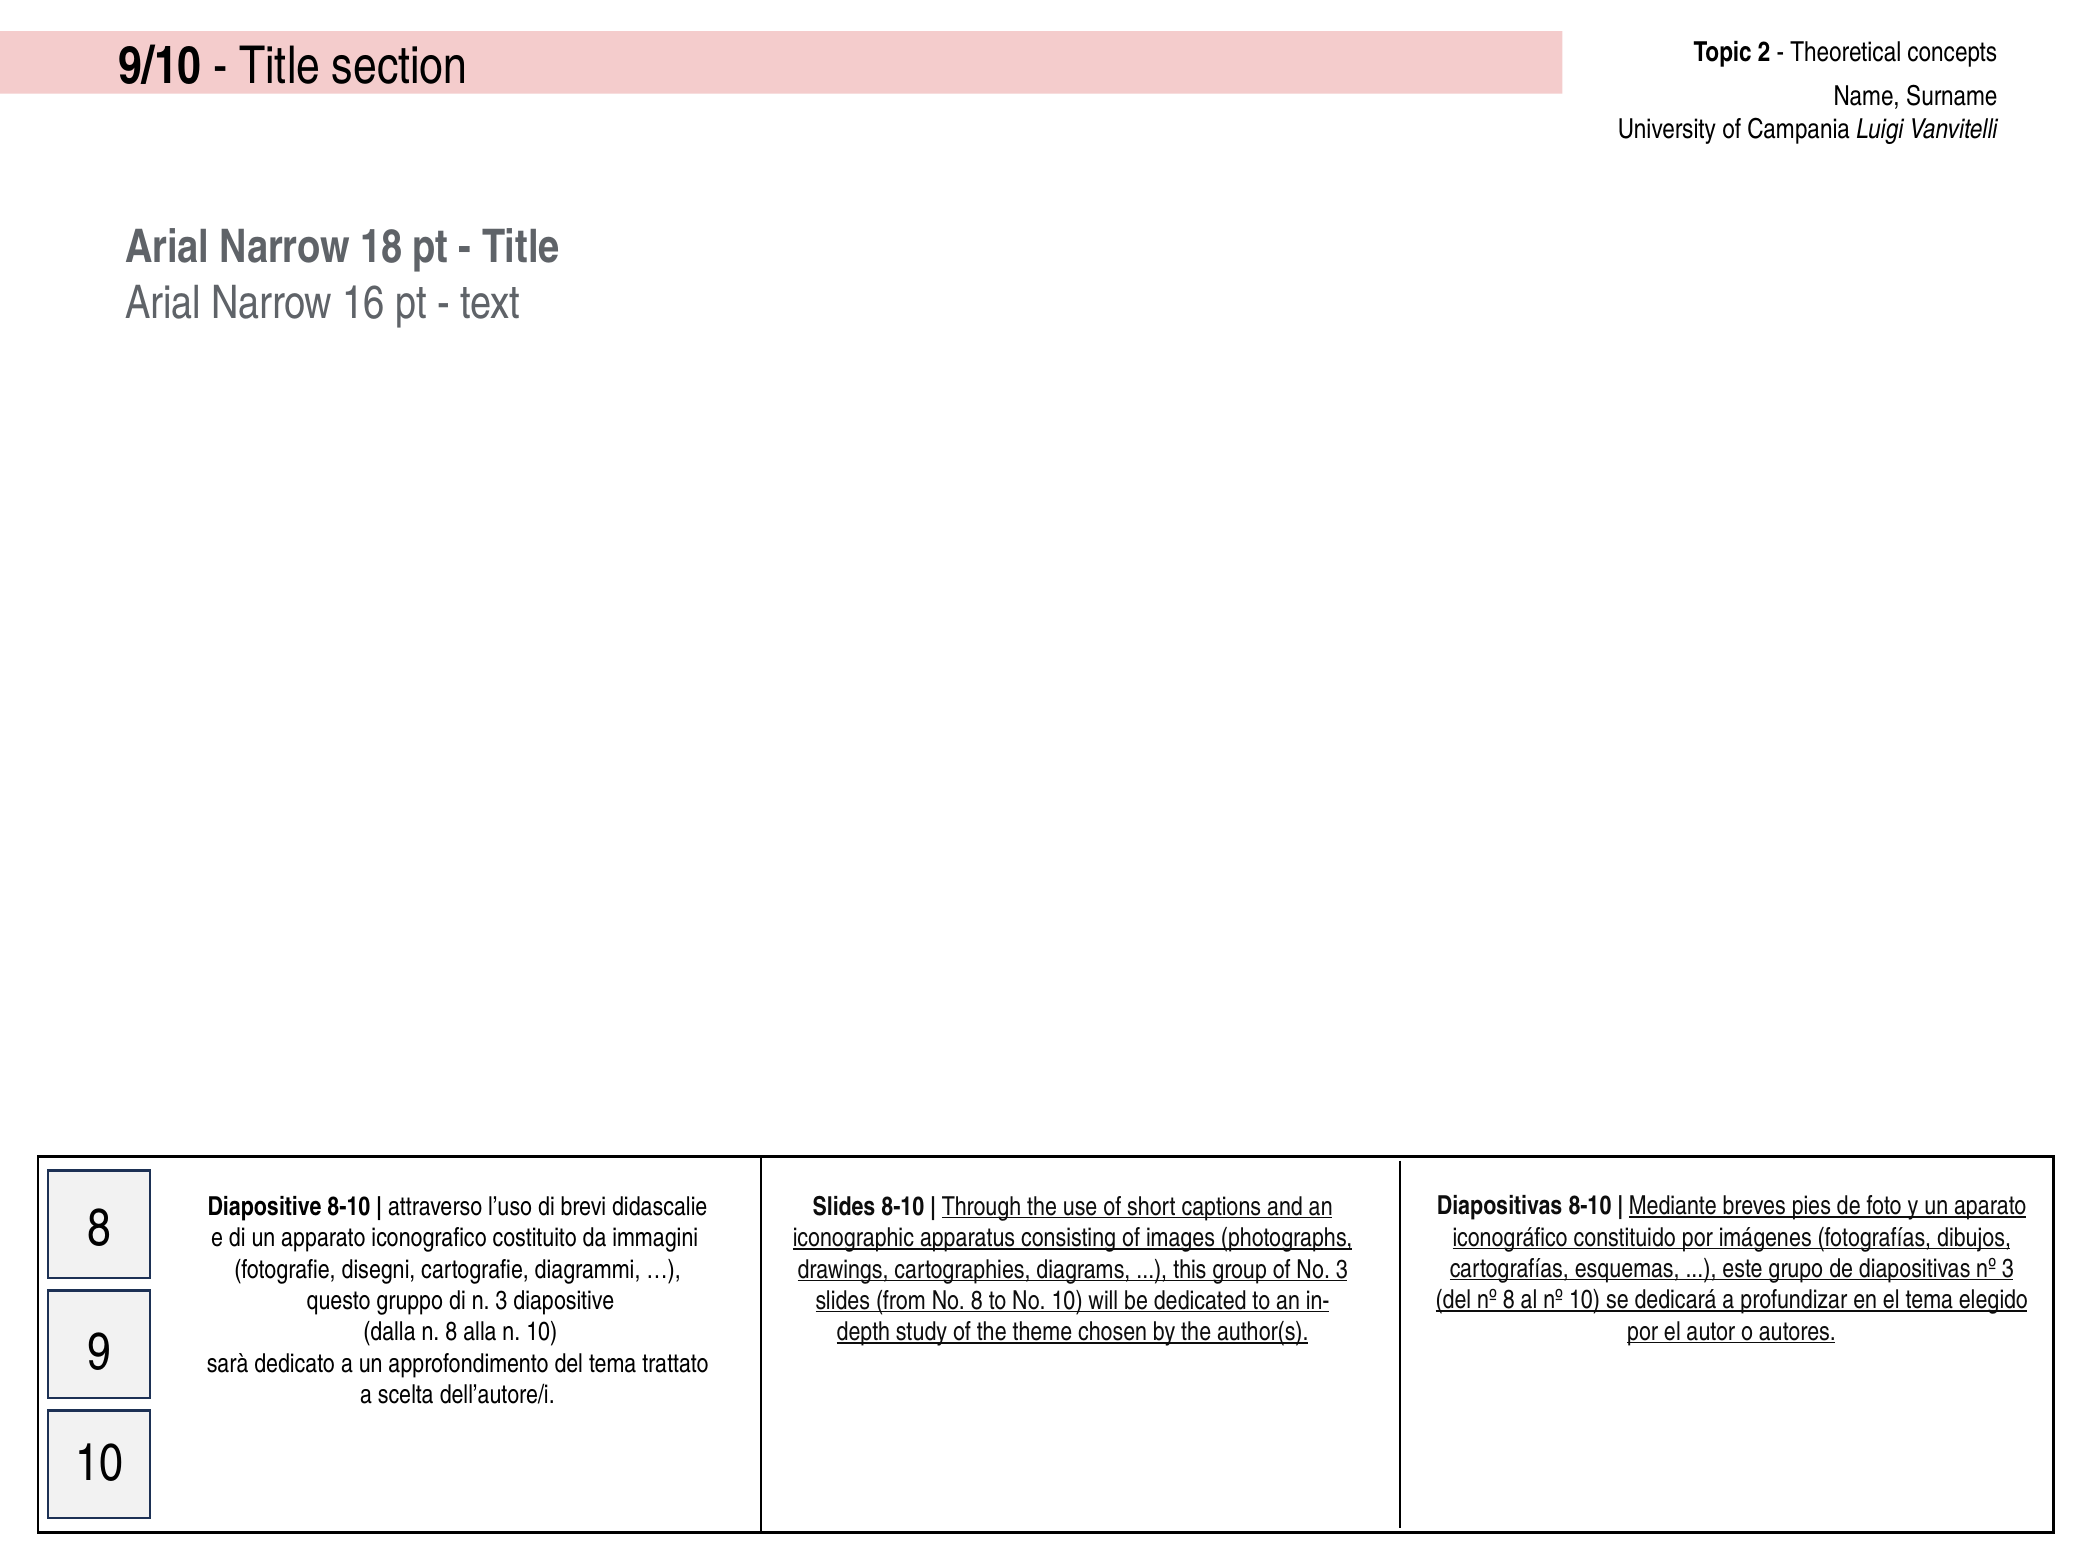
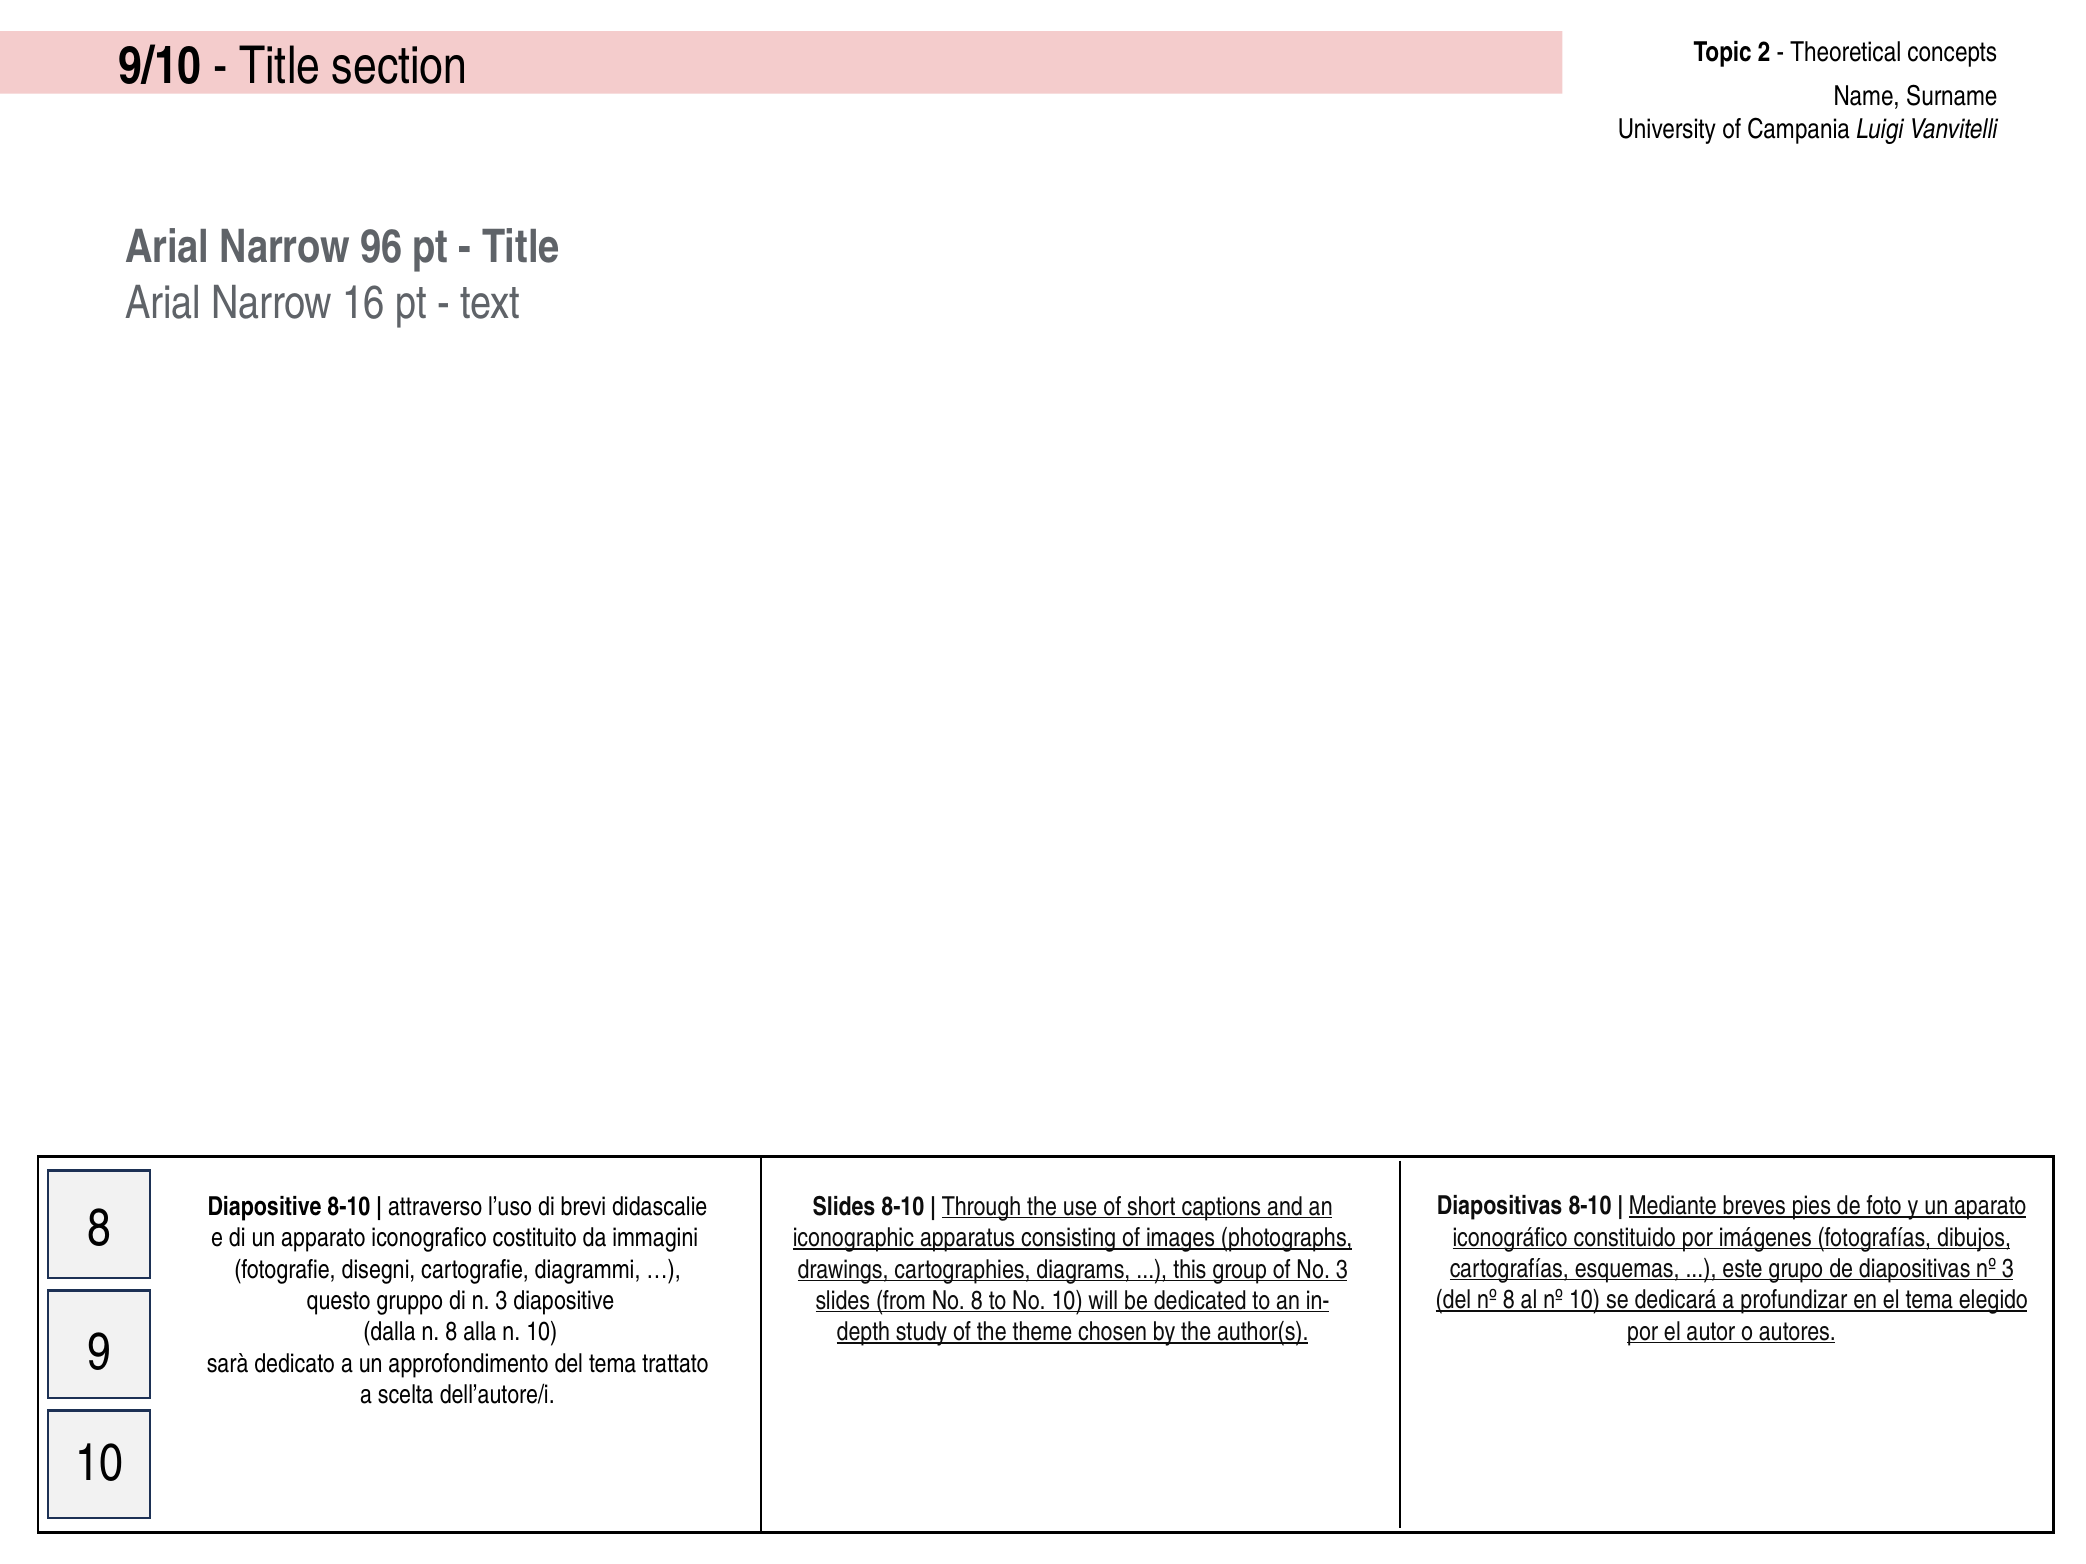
18: 18 -> 96 (381, 247)
